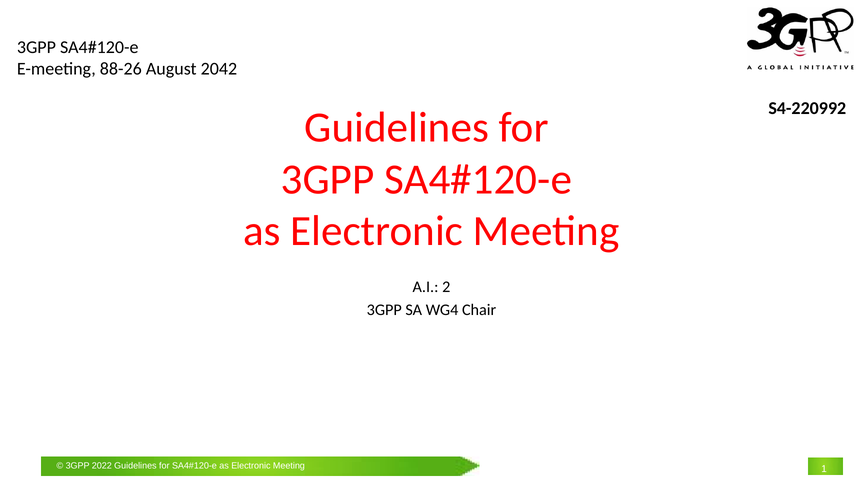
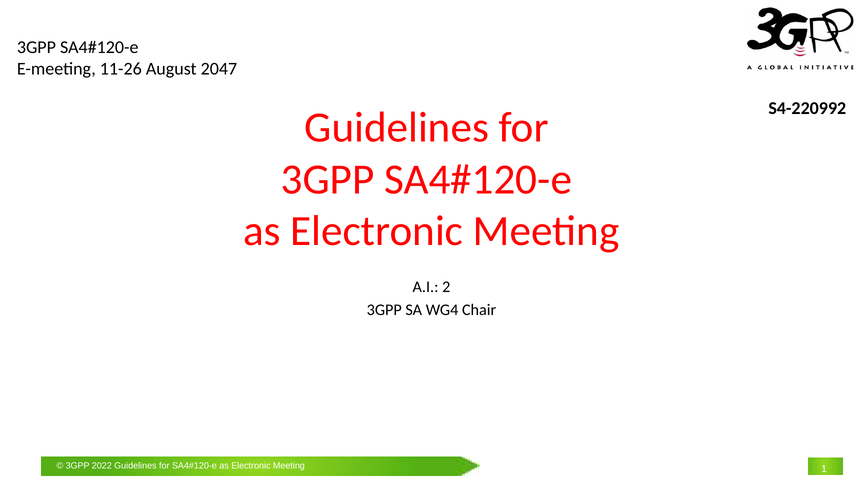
88-26: 88-26 -> 11-26 (121, 69)
2042: 2042 -> 2047 (219, 69)
